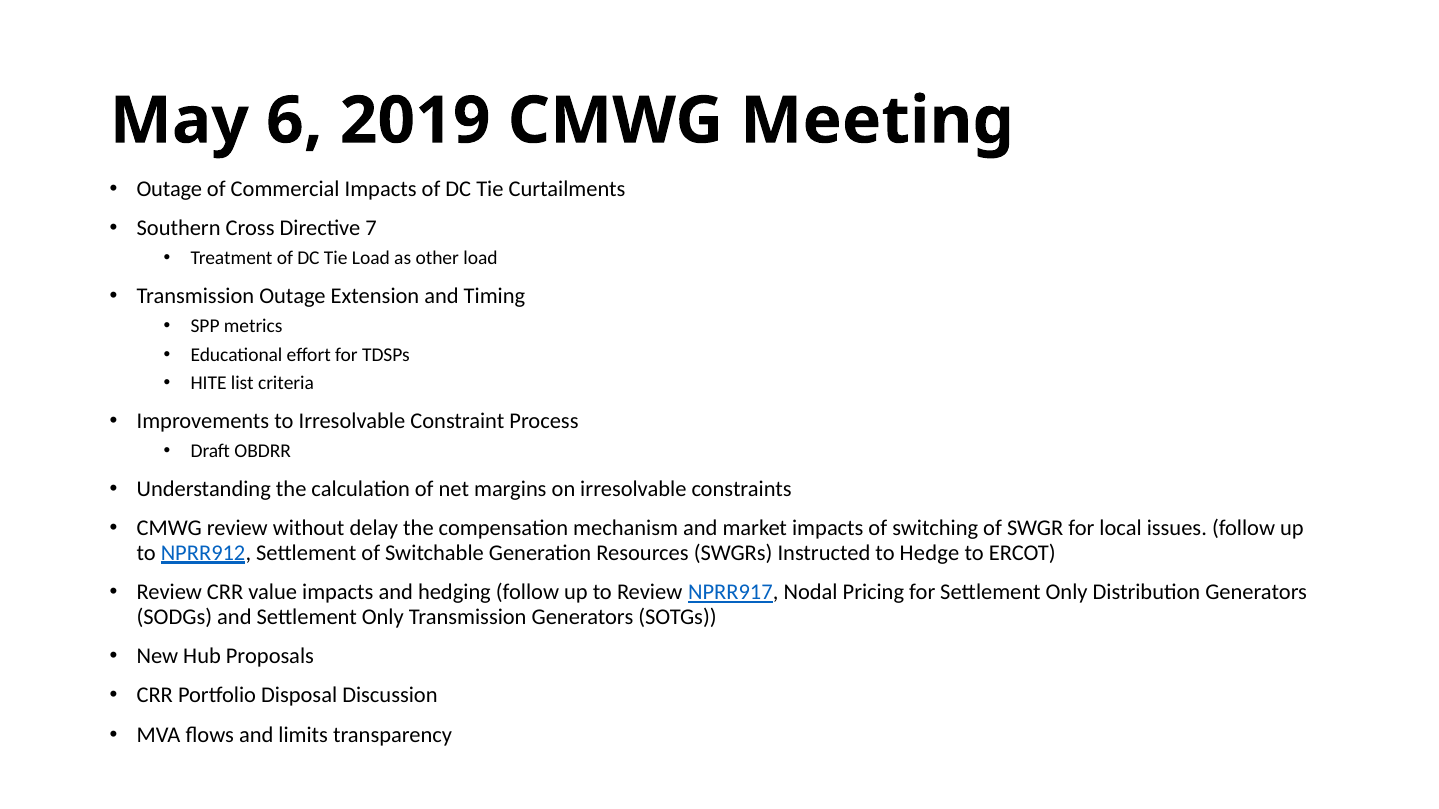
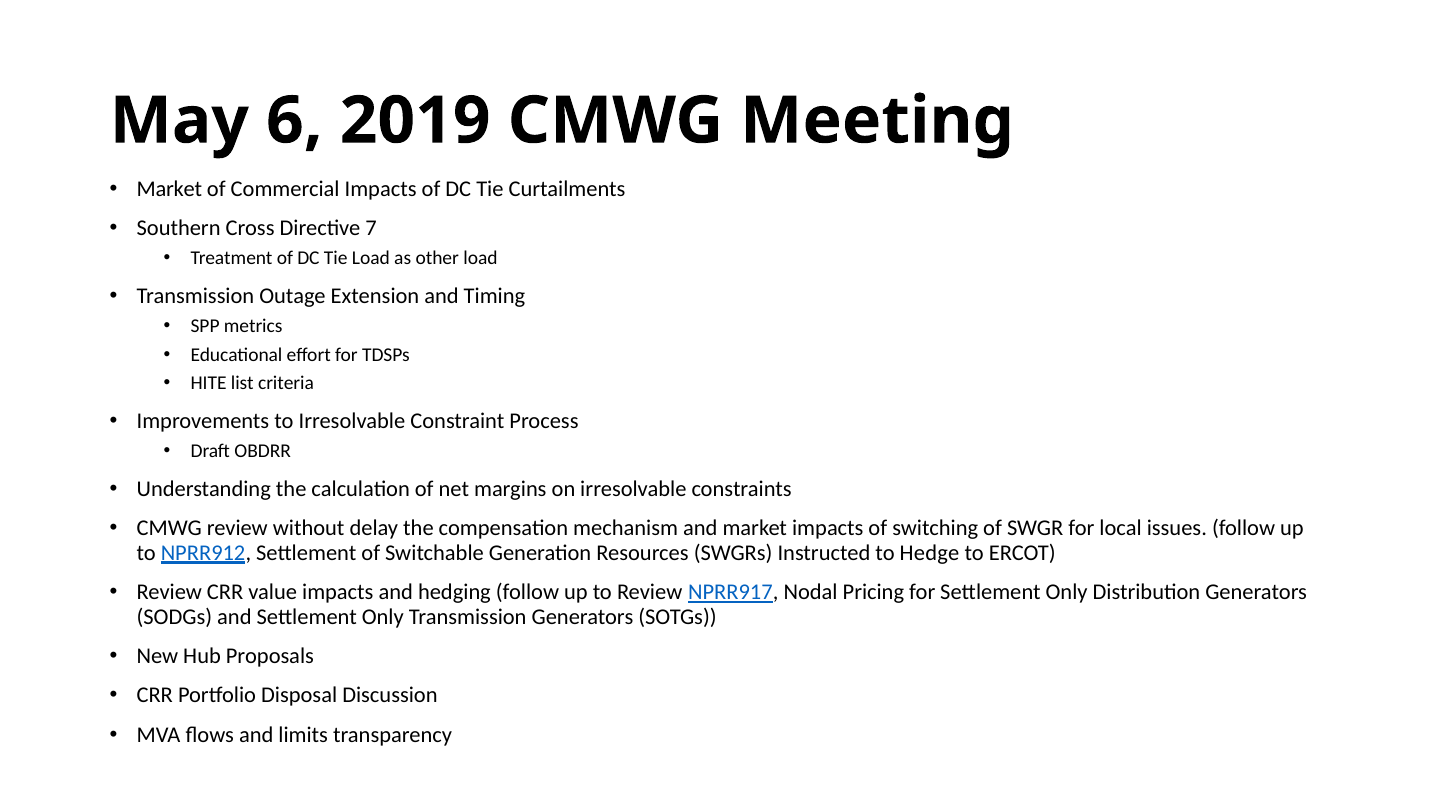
Outage: Outage -> Market (169, 189)
